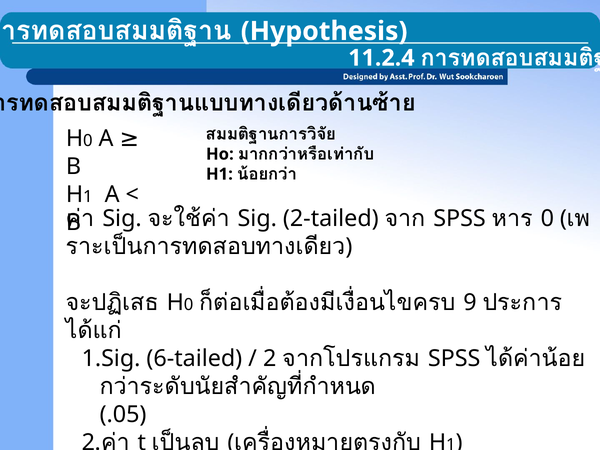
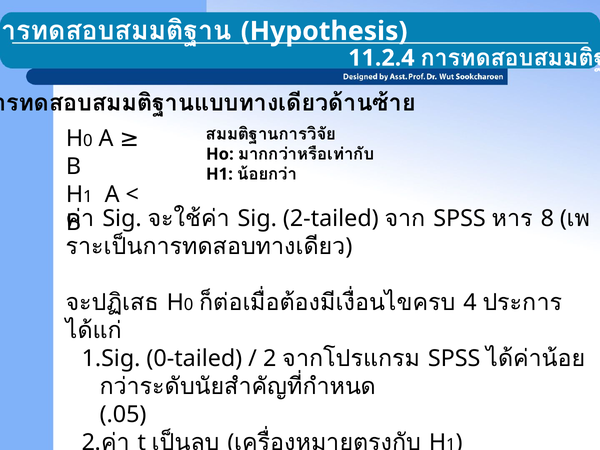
0: 0 -> 8 (547, 219)
9: 9 -> 4 (470, 303)
6-tailed: 6-tailed -> 0-tailed (194, 359)
